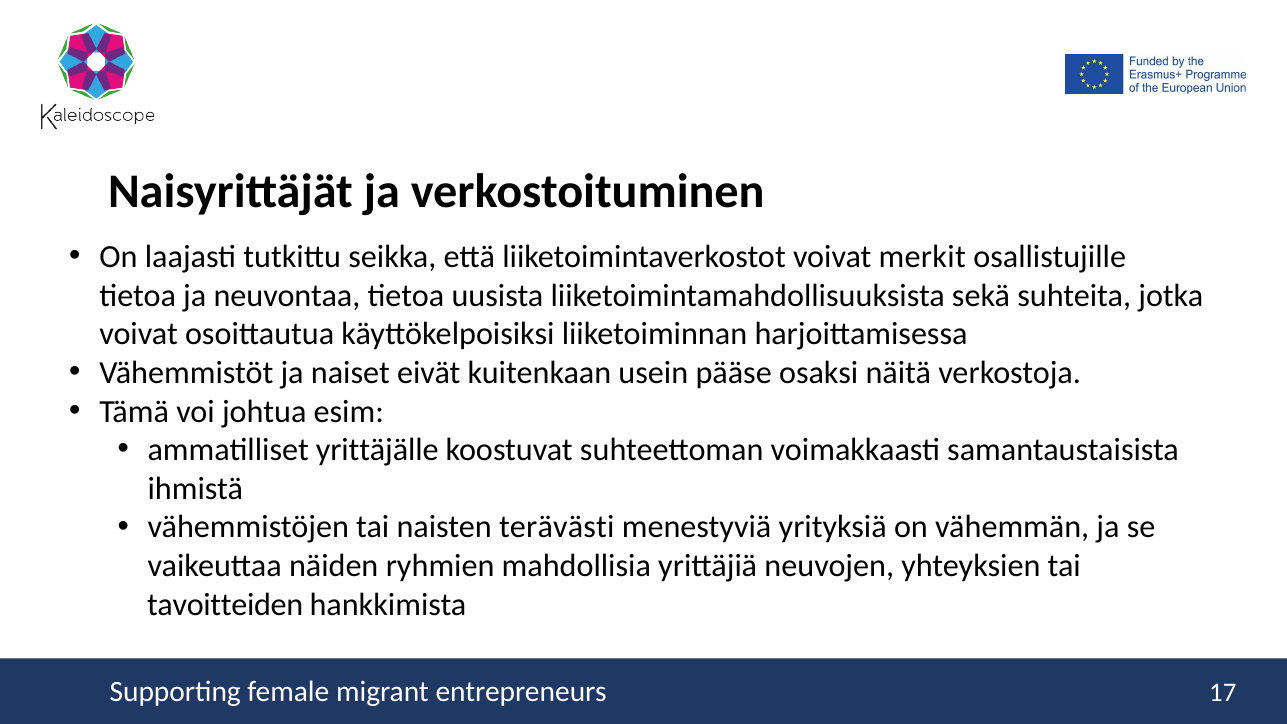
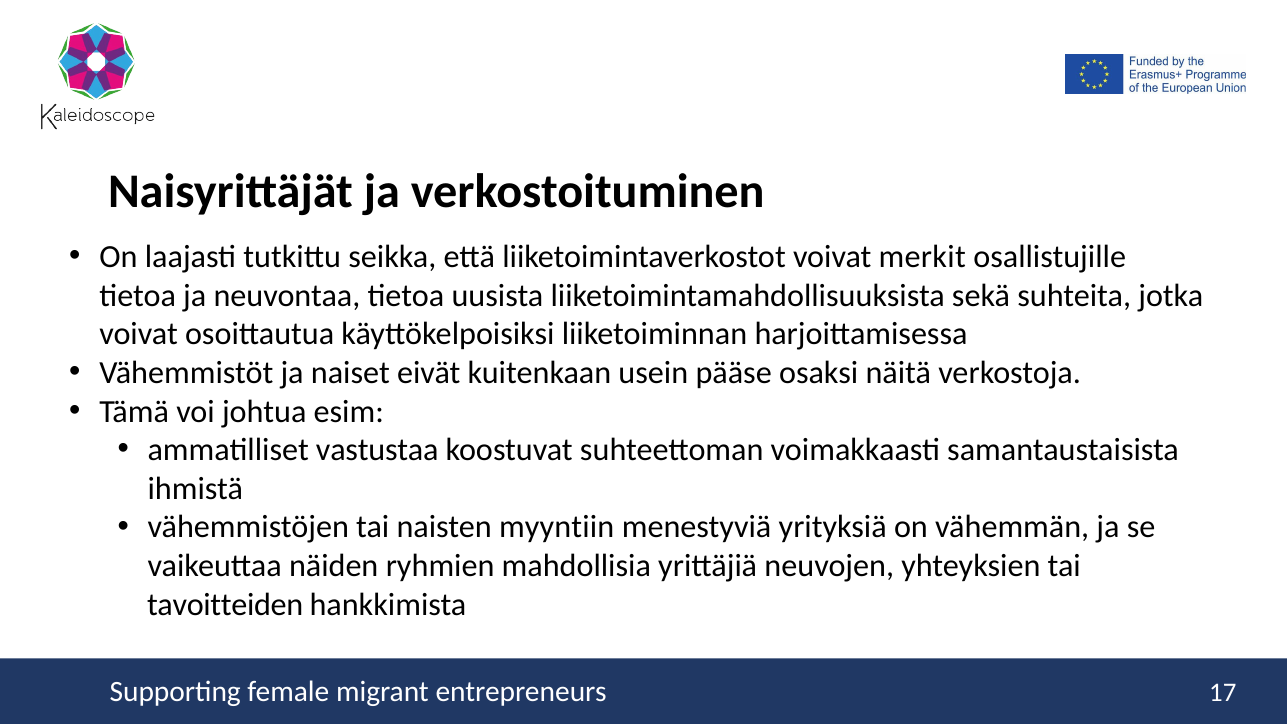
yrittäjälle: yrittäjälle -> vastustaa (377, 450)
terävästi: terävästi -> myyntiin (557, 527)
